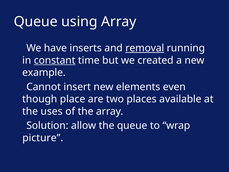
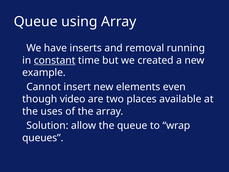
removal underline: present -> none (145, 48)
place: place -> video (73, 99)
picture: picture -> queues (43, 138)
